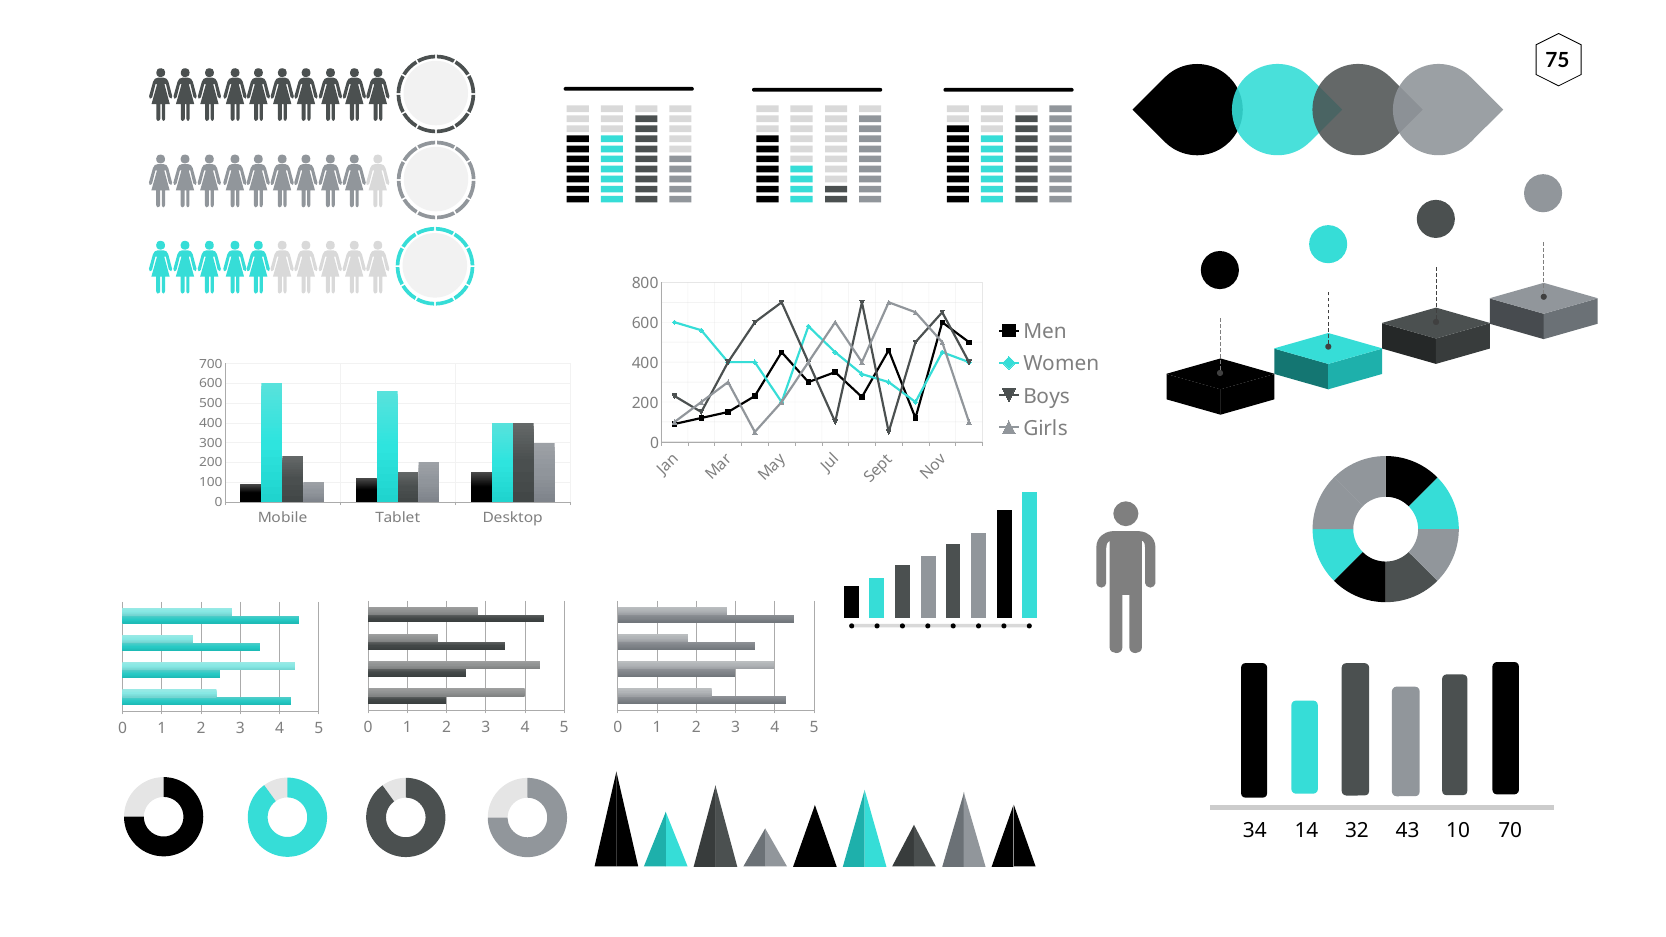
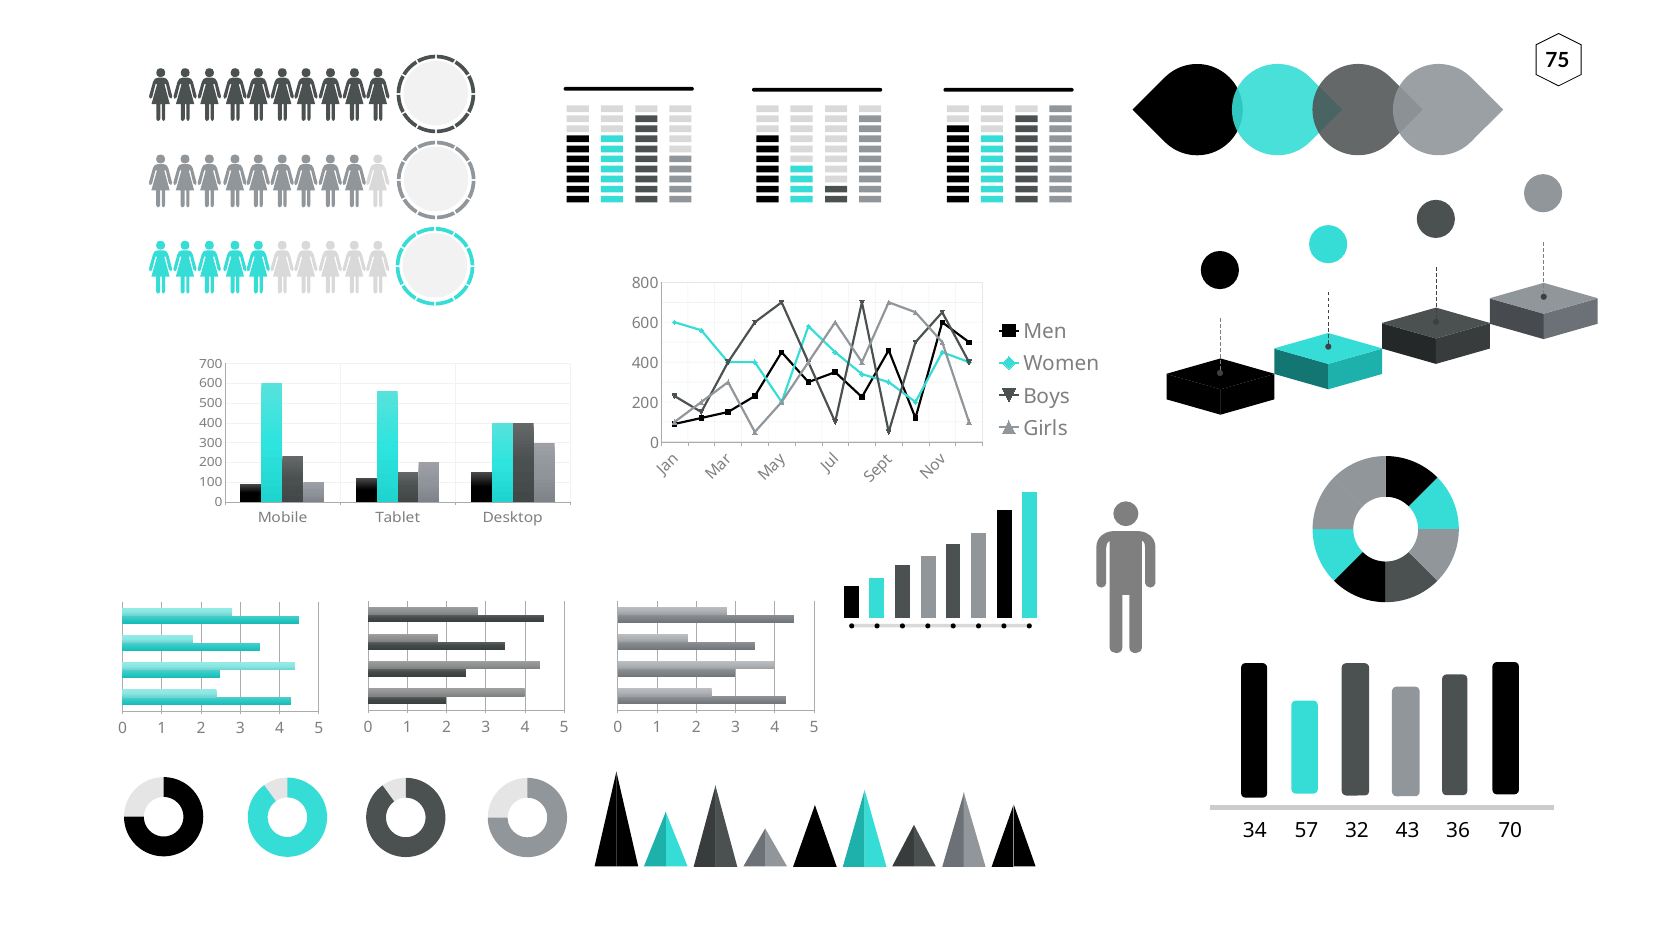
14: 14 -> 57 (1306, 831)
10: 10 -> 36 (1458, 831)
